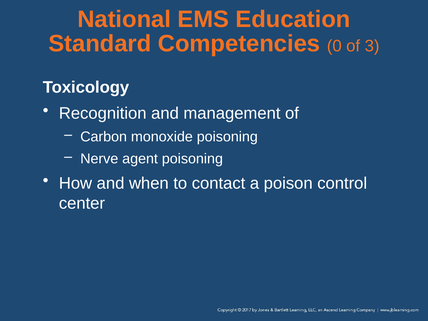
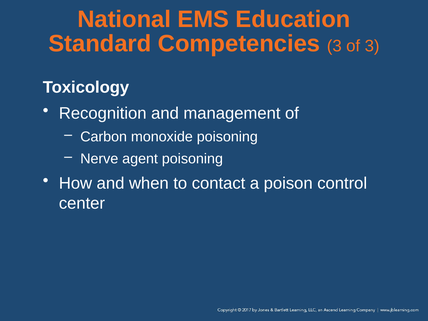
Competencies 0: 0 -> 3 (334, 46)
